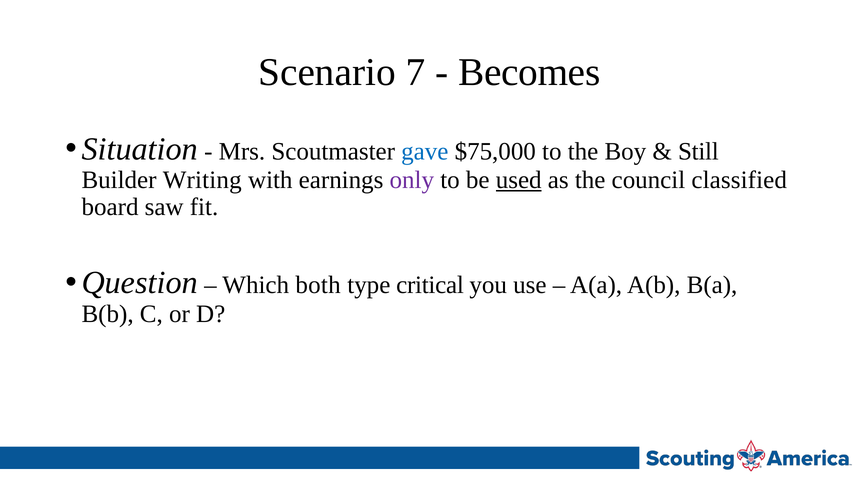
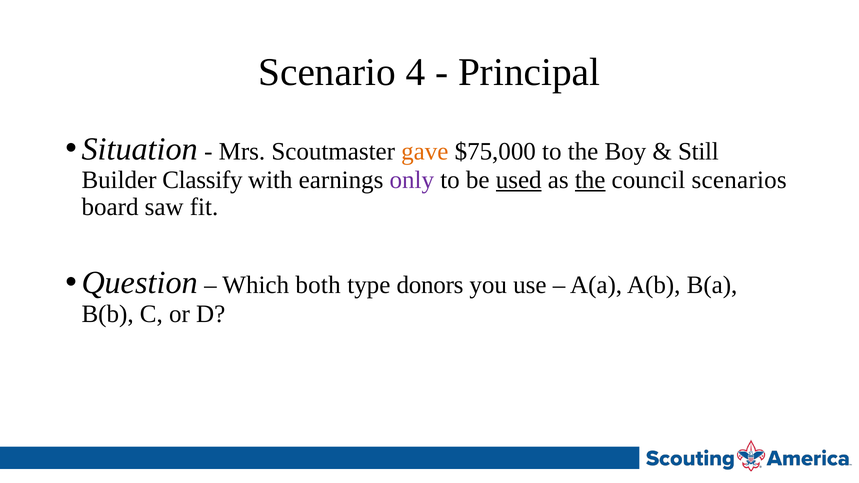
7: 7 -> 4 (415, 72)
Becomes: Becomes -> Principal (529, 72)
gave colour: blue -> orange (425, 151)
Writing: Writing -> Classify (202, 180)
the underline: none -> present (590, 180)
classified: classified -> scenarios (739, 180)
critical: critical -> donors (430, 285)
